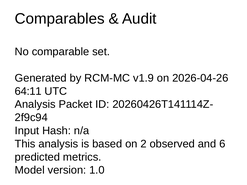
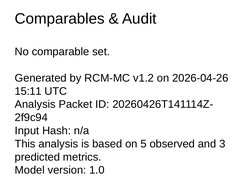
v1.9: v1.9 -> v1.2 (144, 78)
64:11: 64:11 -> 15:11 (28, 91)
2: 2 -> 5 (144, 144)
6: 6 -> 3 (222, 144)
